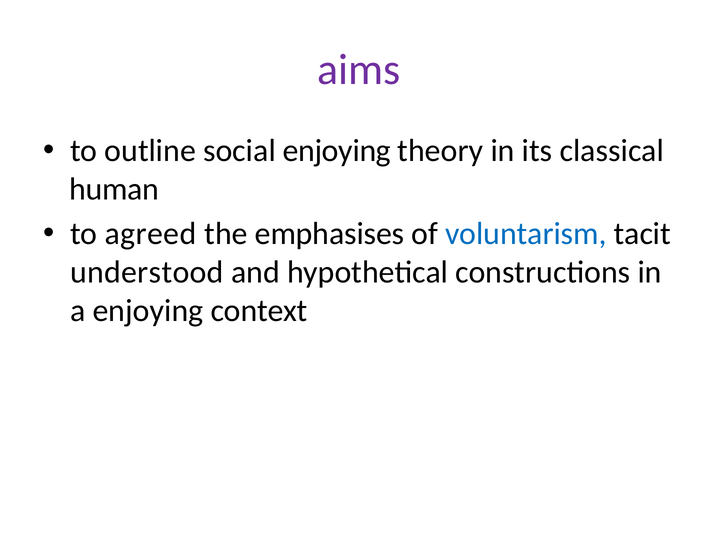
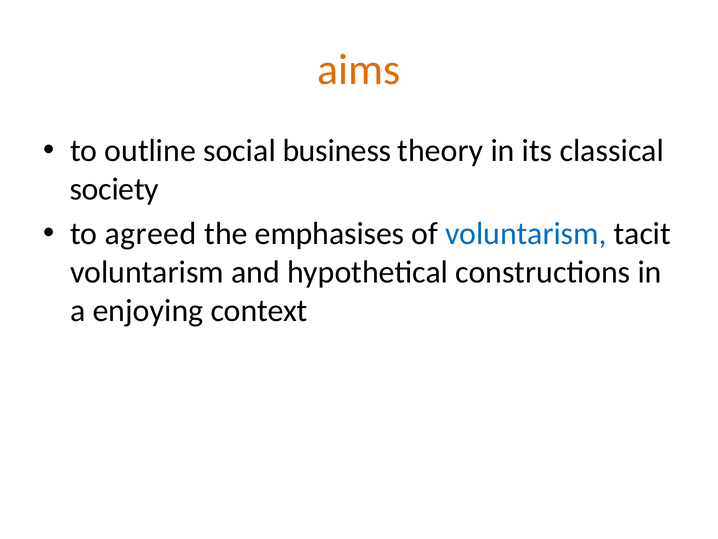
aims colour: purple -> orange (359, 70)
social enjoying: enjoying -> business (337, 151)
human: human -> society (114, 189)
understood: understood -> voluntarism (147, 272)
